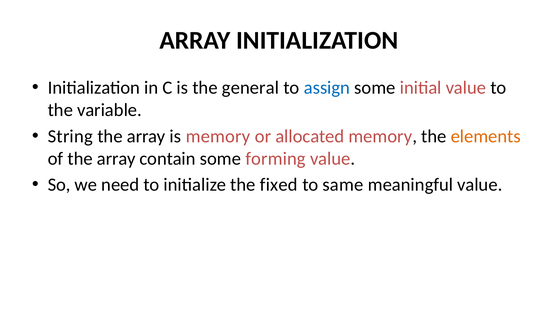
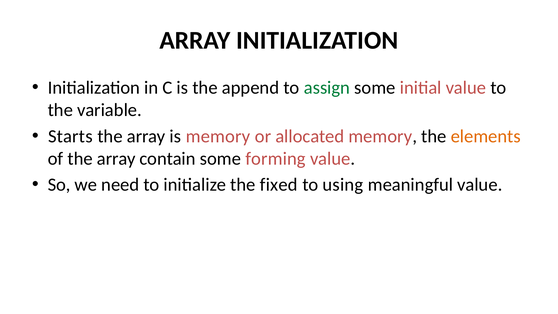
general: general -> append (251, 88)
assign colour: blue -> green (327, 88)
String: String -> Starts (70, 136)
same: same -> using (343, 185)
